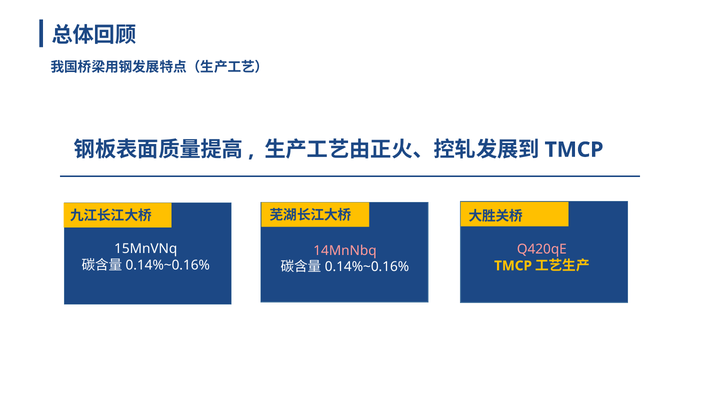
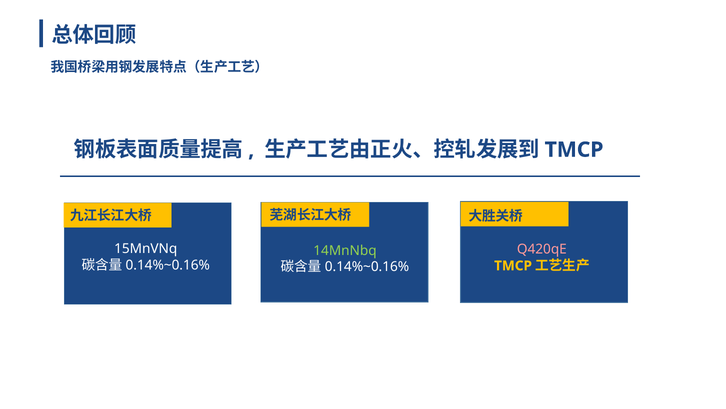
14MnNbq colour: pink -> light green (345, 250)
